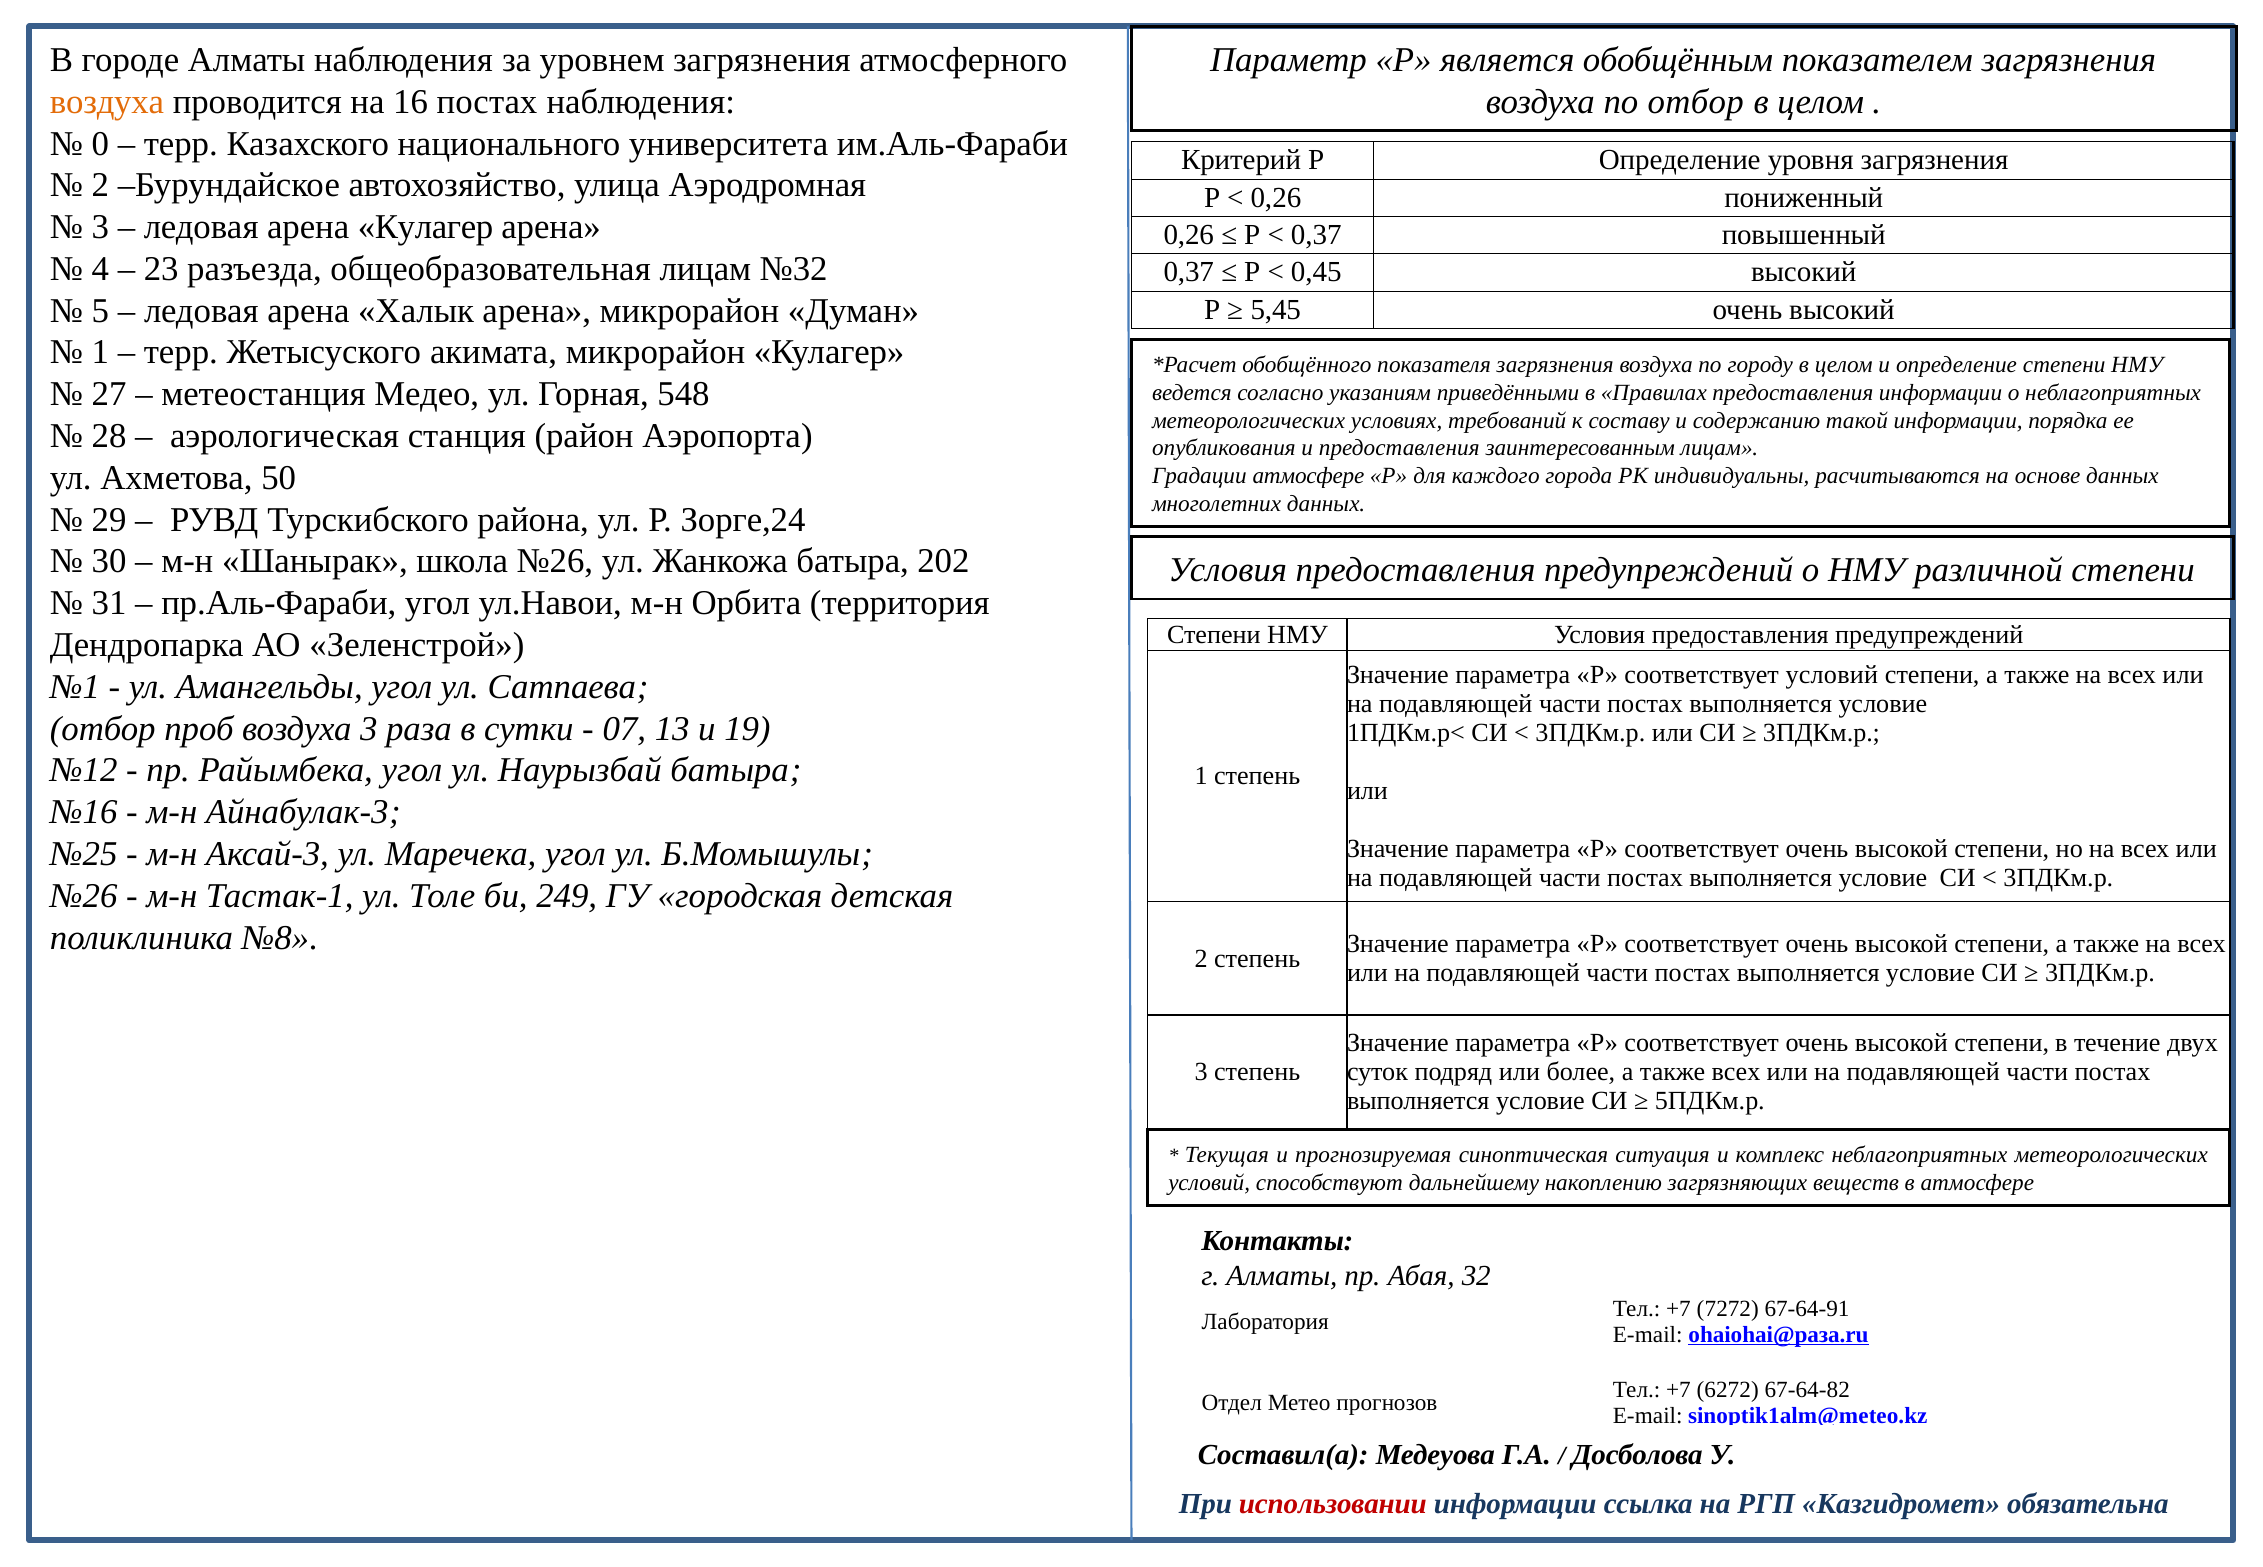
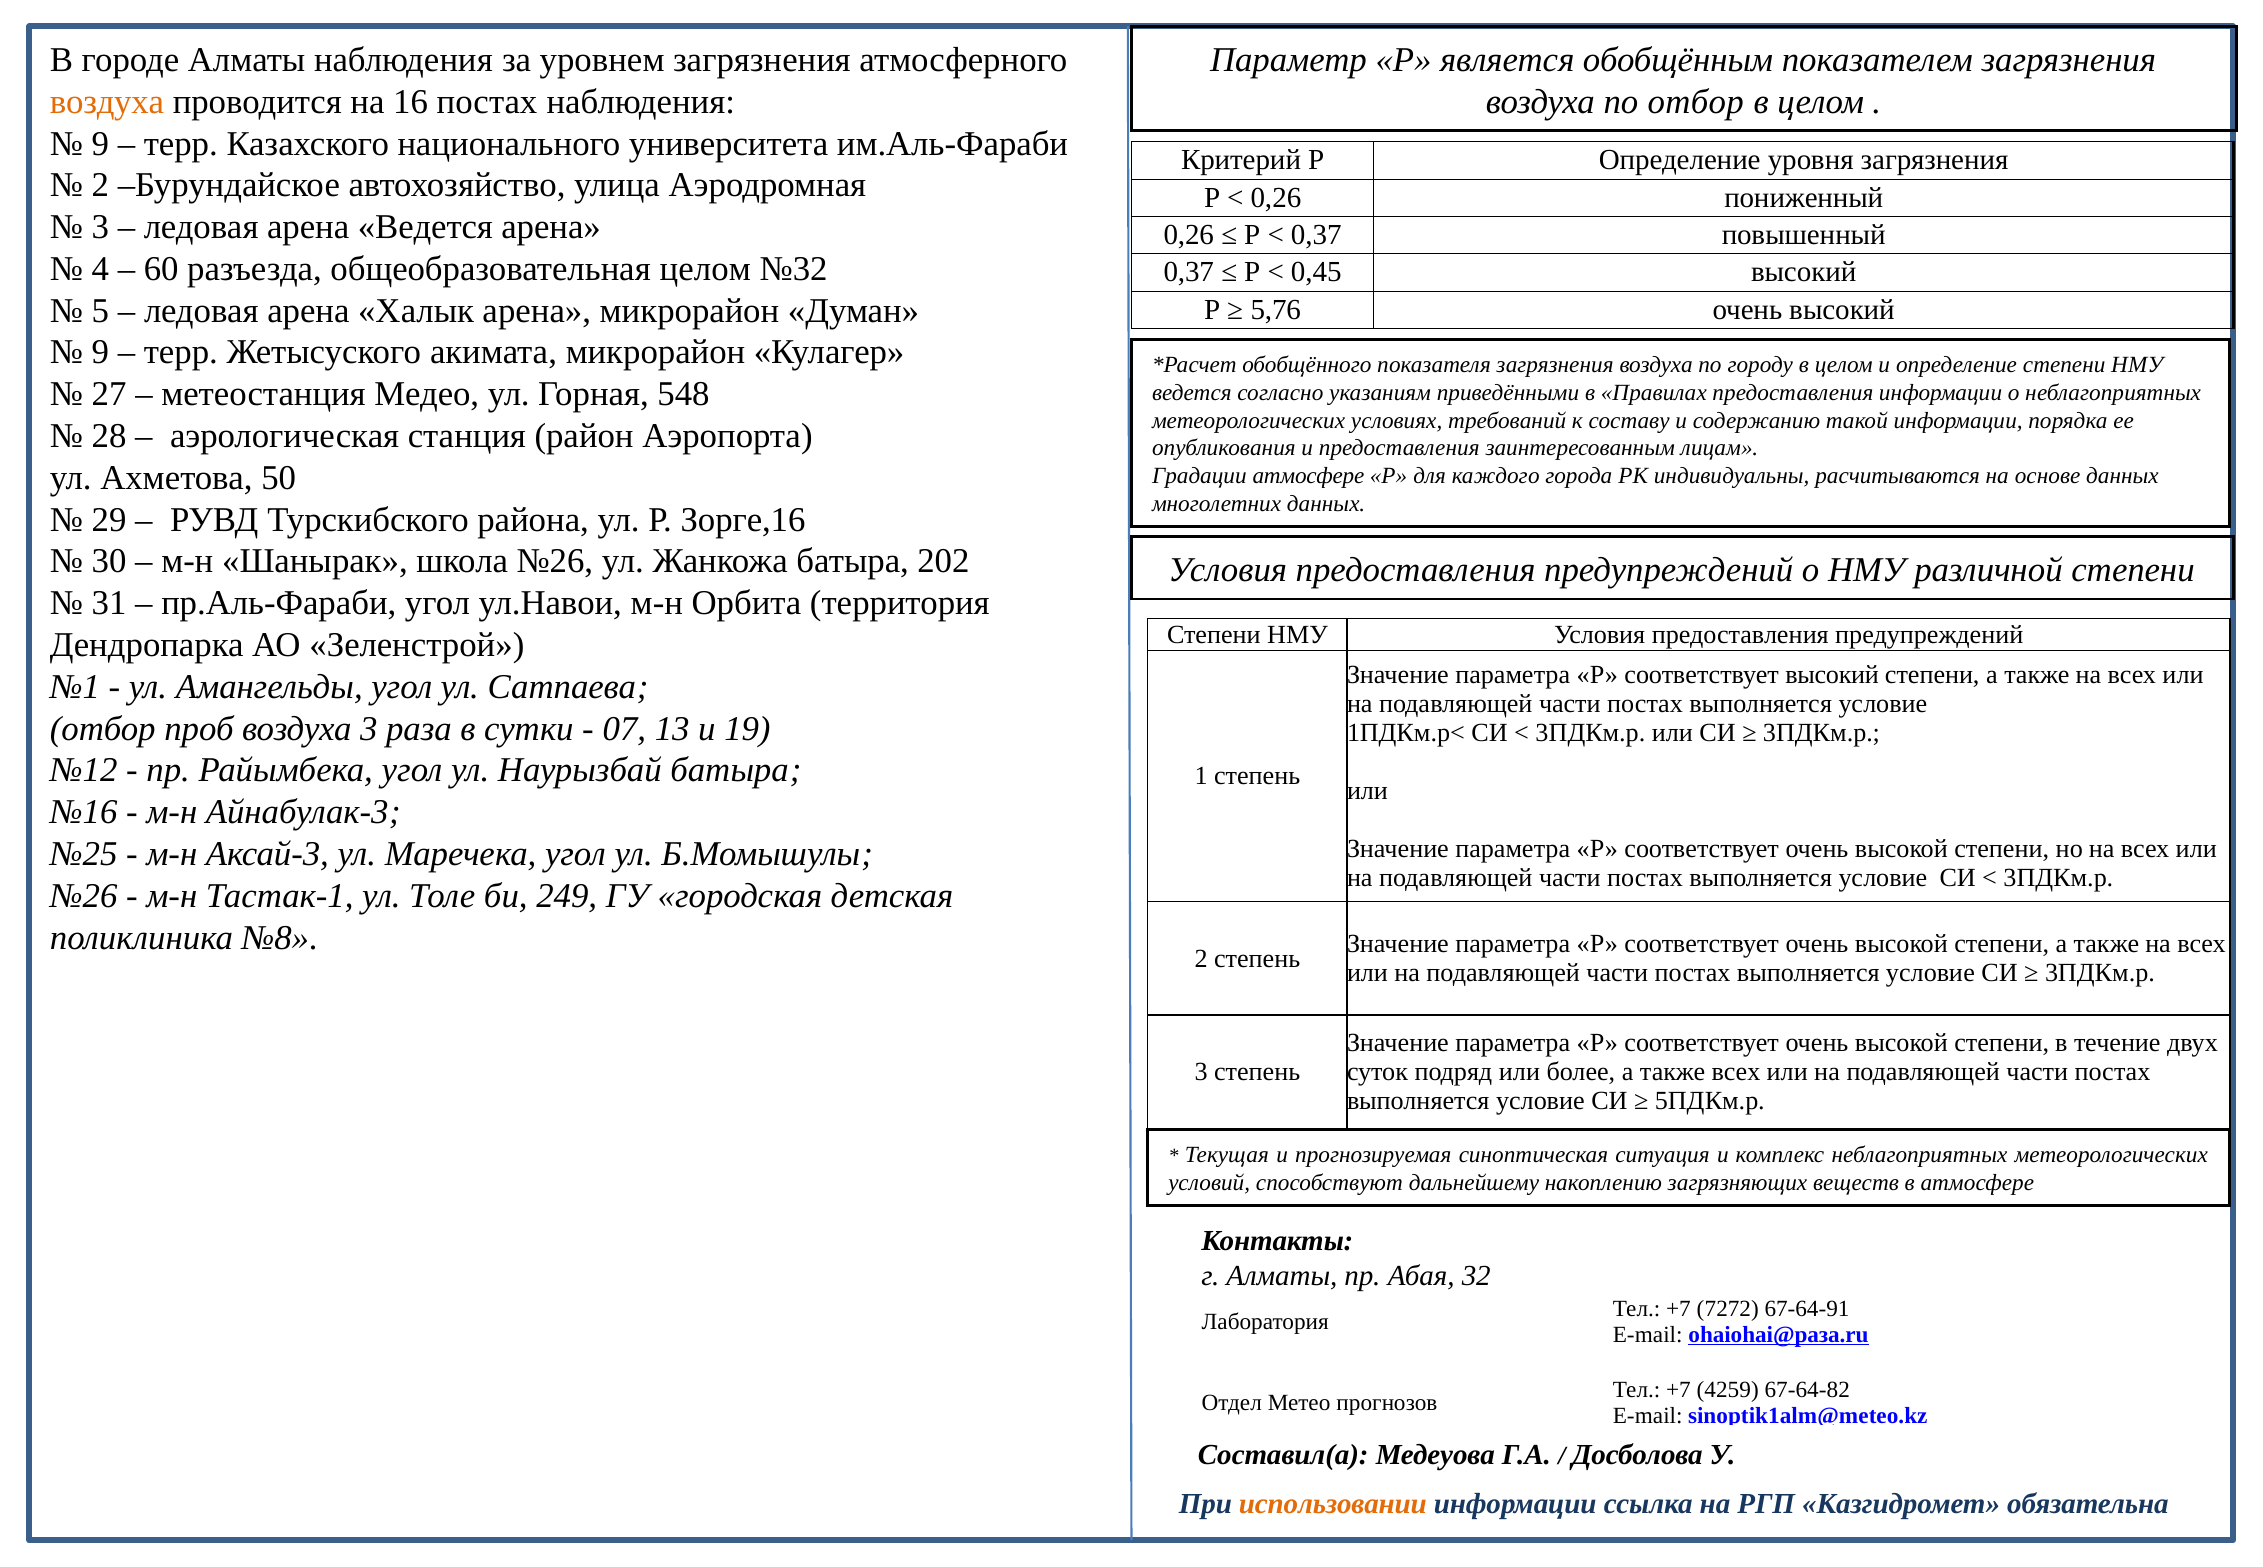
0: 0 -> 9 (100, 144)
арена Кулагер: Кулагер -> Ведется (425, 227)
23: 23 -> 60 (161, 269)
общеобразовательная лицам: лицам -> целом (705, 269)
5,45: 5,45 -> 5,76 (1276, 310)
1: 1 -> 9 (100, 352)
Зорге,24: Зорге,24 -> Зорге,16 (743, 520)
соответствует условий: условий -> высокий (1832, 675)
6272: 6272 -> 4259 (1728, 1389)
использовании colour: red -> orange (1333, 1504)
